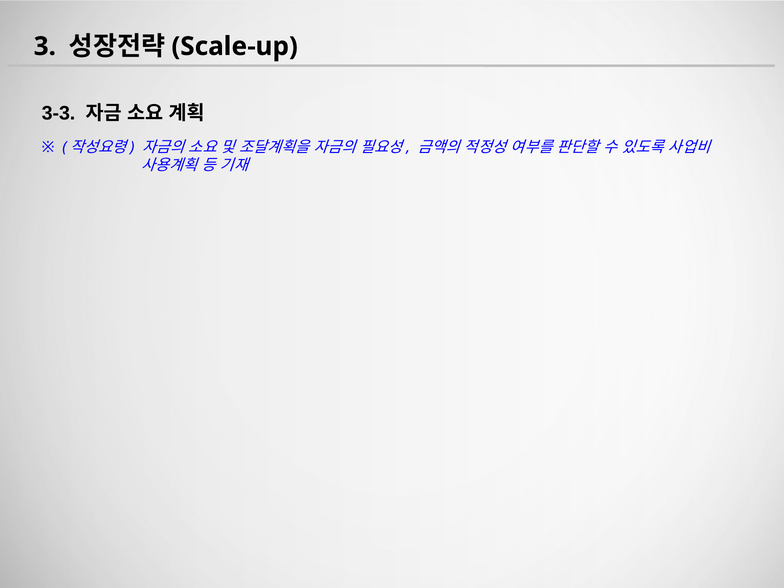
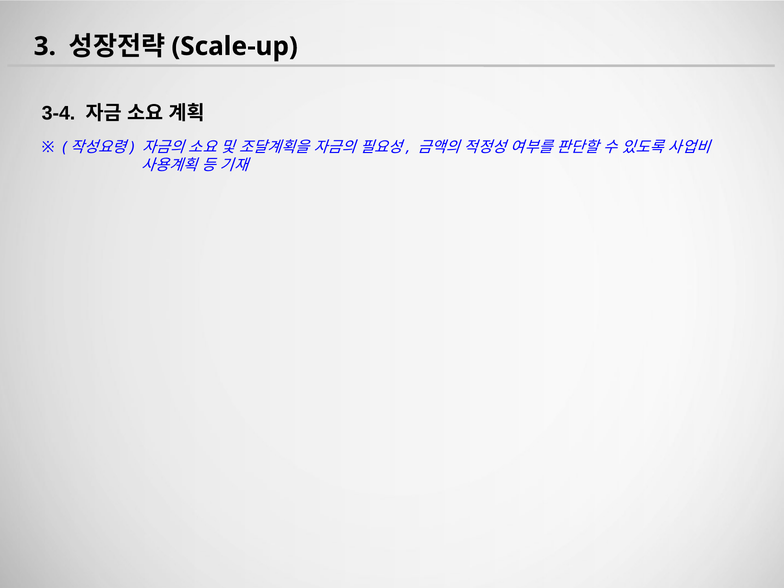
3-3: 3-3 -> 3-4 (58, 113)
